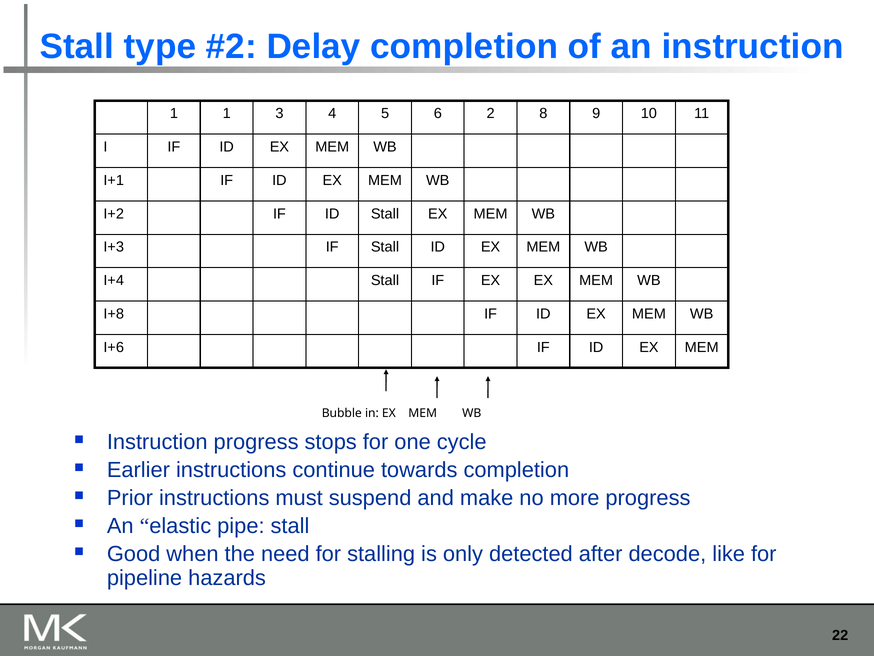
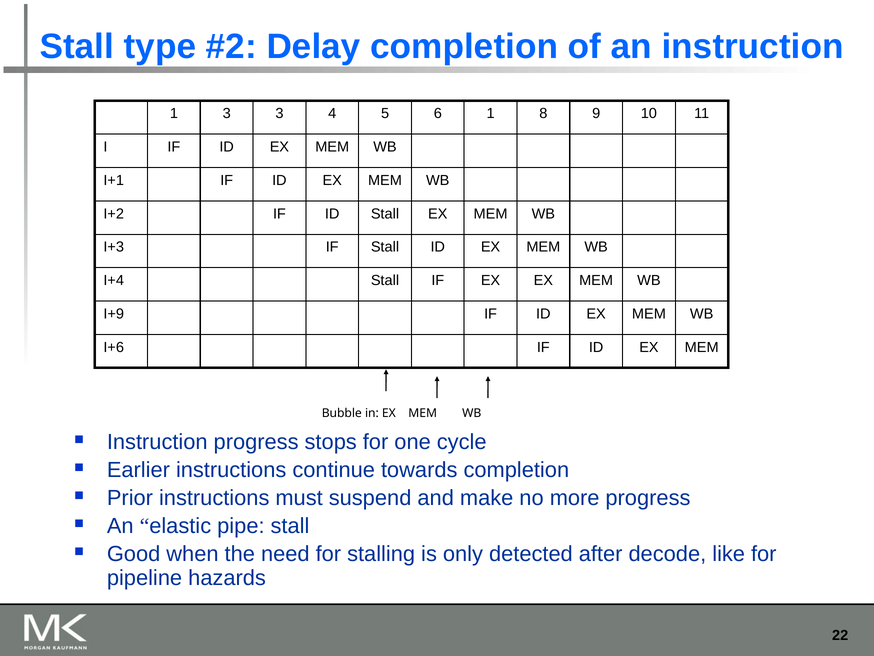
1 1: 1 -> 3 (227, 113)
6 2: 2 -> 1 (491, 113)
I+8: I+8 -> I+9 (114, 314)
